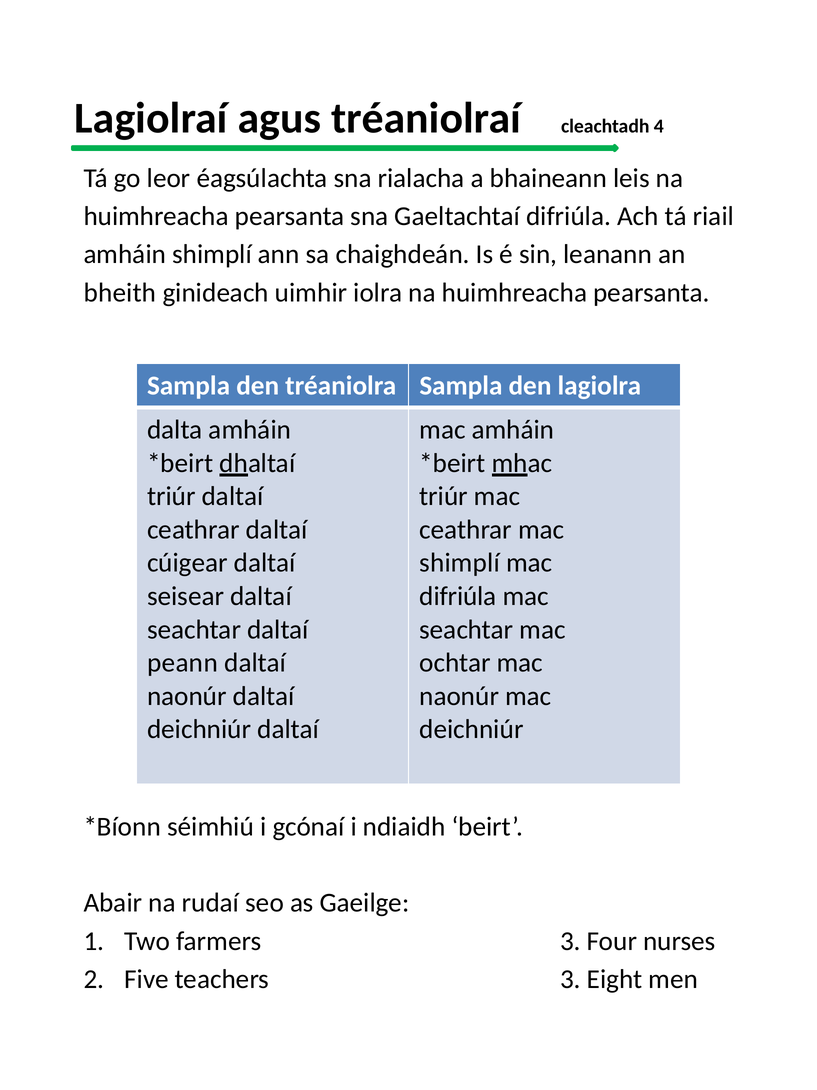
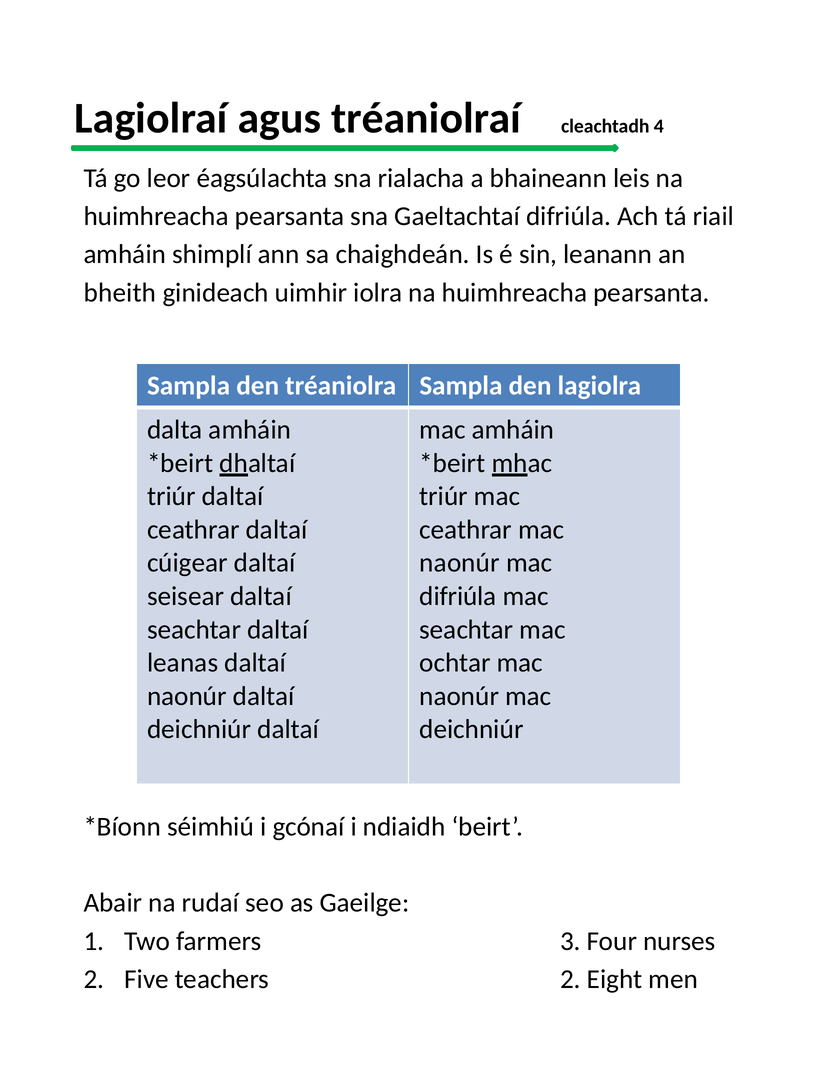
shimplí: shimplí -> naonúr (460, 563)
peann: peann -> leanas (183, 662)
teachers 3: 3 -> 2 (570, 979)
